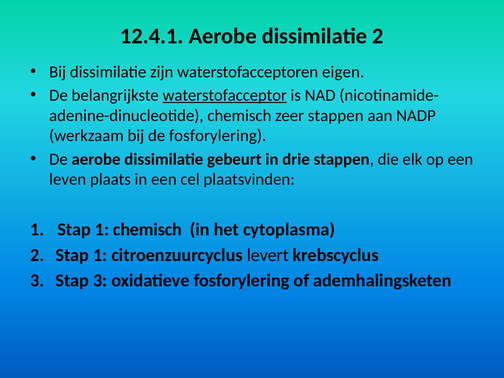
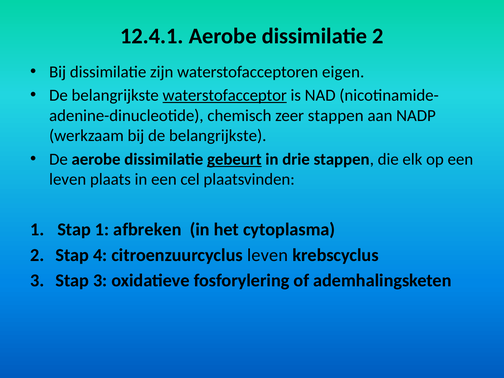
bij de fosforylering: fosforylering -> belangrijkste (218, 136)
gebeurt underline: none -> present (234, 159)
1 chemisch: chemisch -> afbreken (147, 230)
2 Stap 1: 1 -> 4 (100, 255)
citroenzuurcyclus levert: levert -> leven (268, 255)
